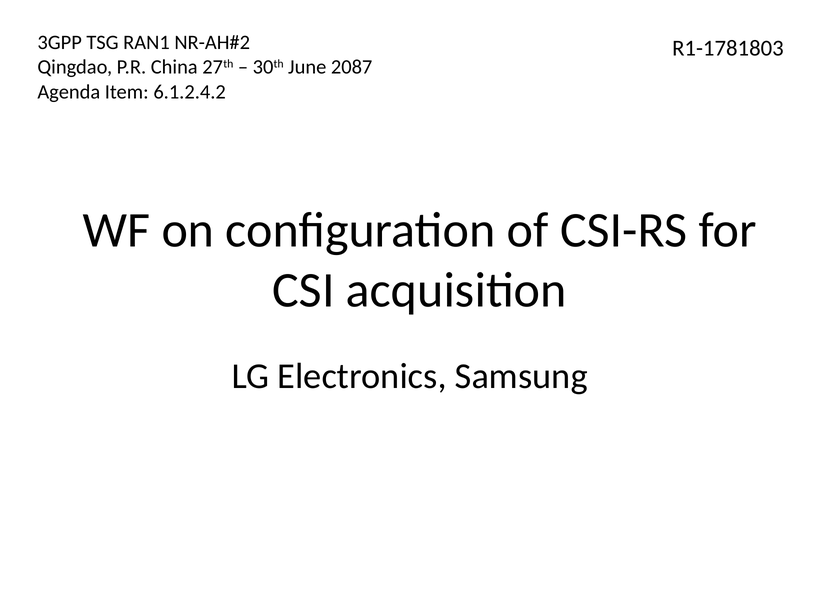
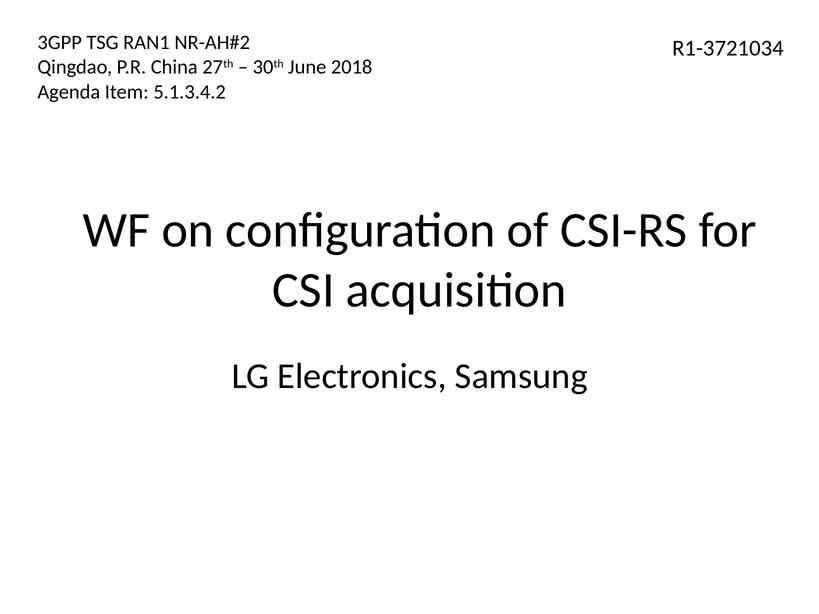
R1-1781803: R1-1781803 -> R1-3721034 (728, 48)
2087: 2087 -> 2018 (352, 67)
6.1.2.4.2: 6.1.2.4.2 -> 5.1.3.4.2 (190, 92)
